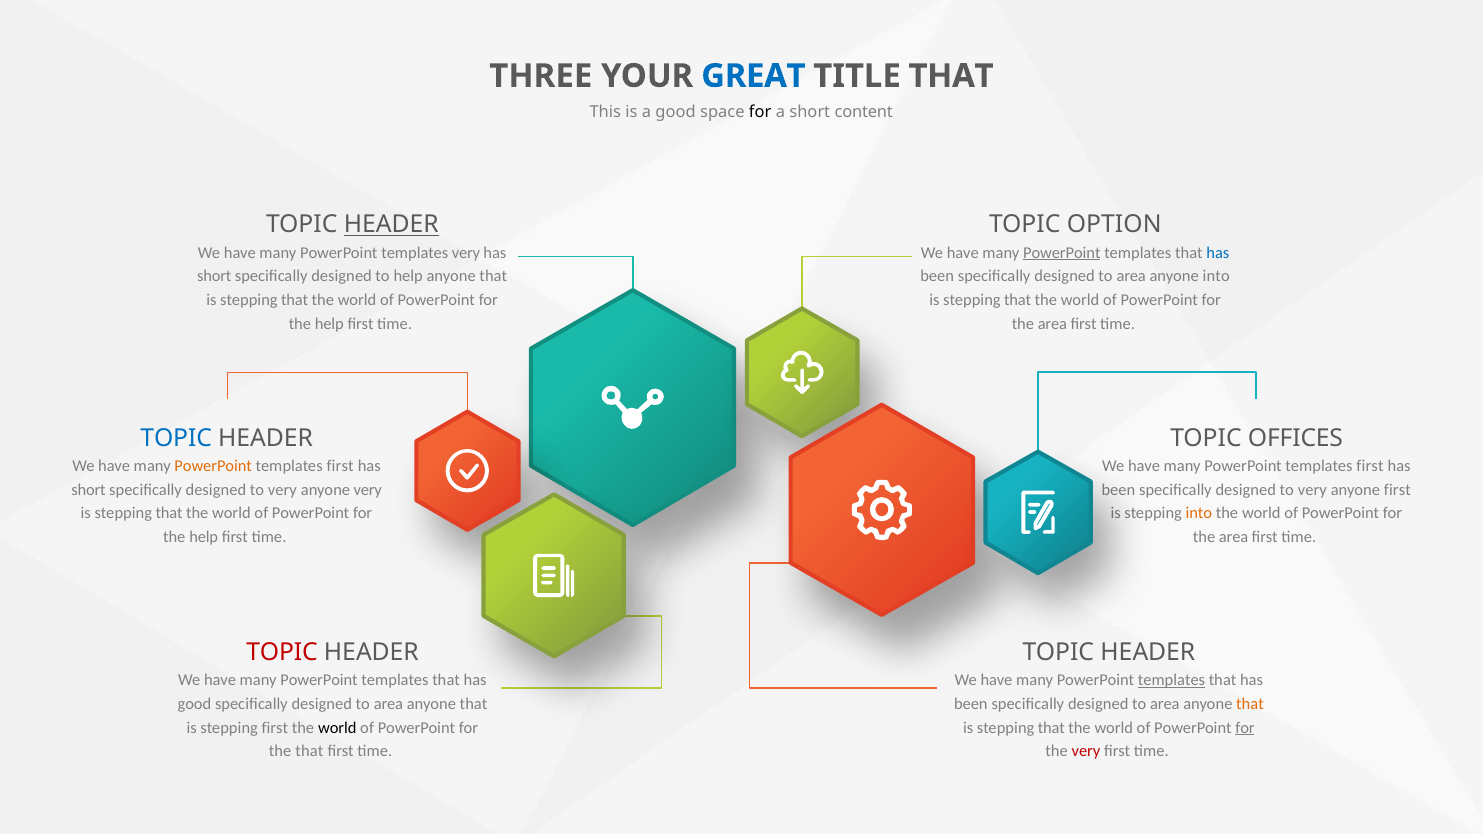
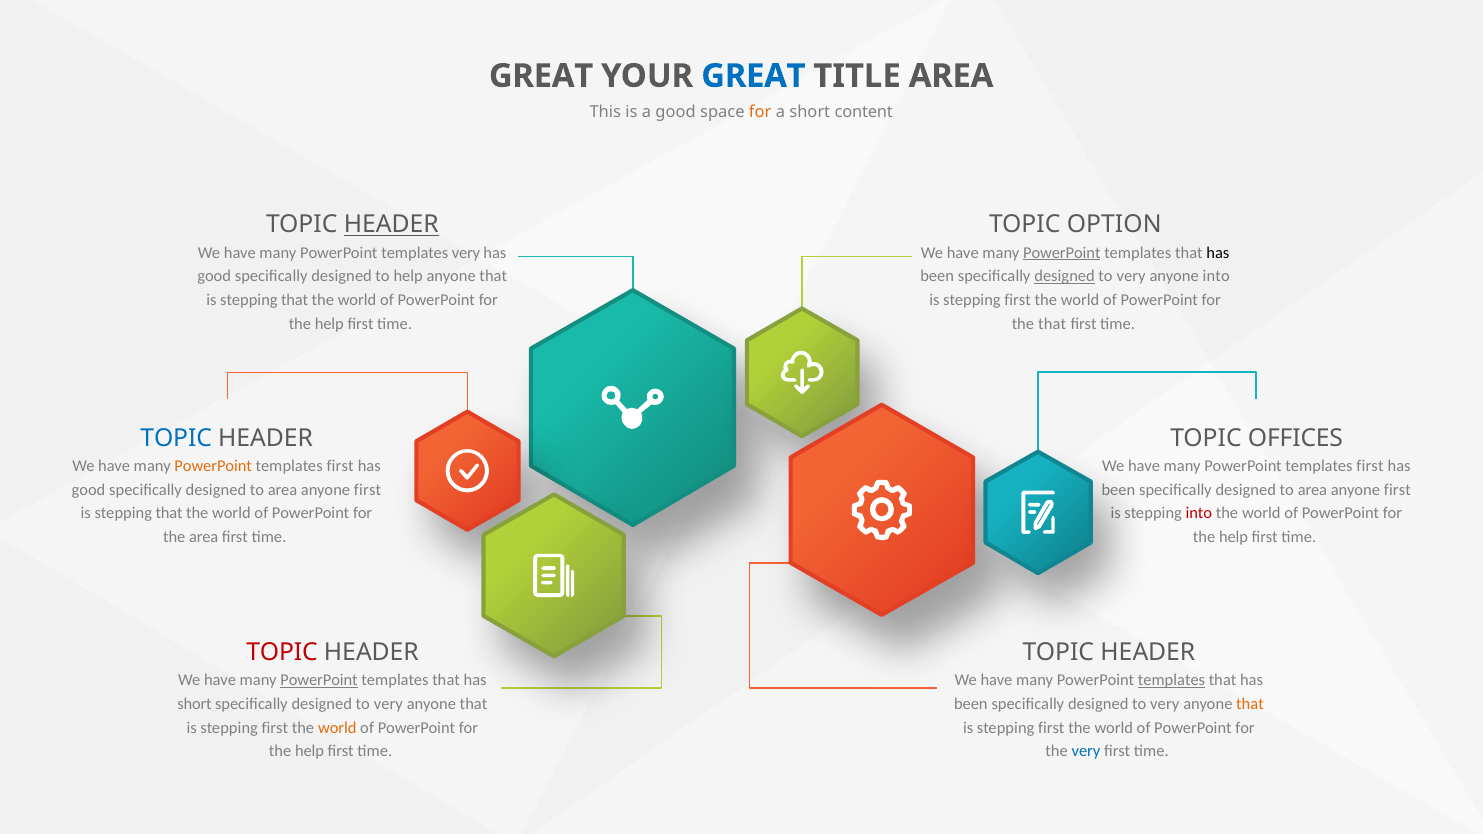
THREE: THREE -> GREAT (541, 76)
TITLE THAT: THAT -> AREA (951, 76)
for colour: black -> orange (760, 112)
has colour: blue -> black (1218, 253)
short: short -> good (214, 277)
designed underline: none -> present (1065, 277)
area: area -> very (1131, 277)
that: that -> first (1018, 300)
area: area -> that (1052, 324)
short: short -> good (89, 490)
very: very -> area (283, 490)
very: very -> first (368, 490)
very: very -> area (1312, 490)
into colour: orange -> red (1199, 513)
help: help -> area (204, 537)
area: area -> help (1234, 537)
PowerPoint underline: none -> present (319, 680)
good: good -> short (194, 704)
area: area -> very (388, 704)
area: area -> very (1165, 704)
world colour: black -> orange (337, 728)
that: that -> first (1051, 728)
for underline: present -> none (1245, 728)
that: that -> help (310, 751)
very colour: red -> blue (1086, 751)
